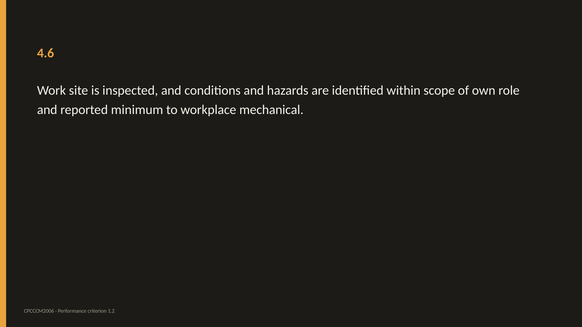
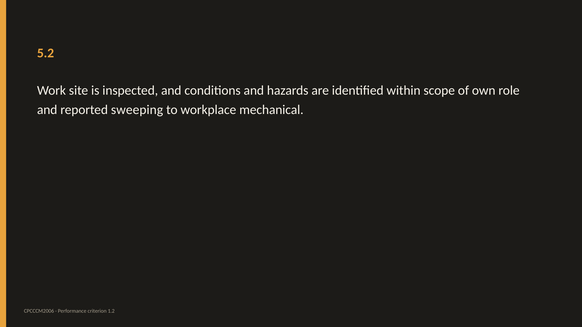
4.6: 4.6 -> 5.2 (46, 53)
minimum: minimum -> sweeping (137, 110)
